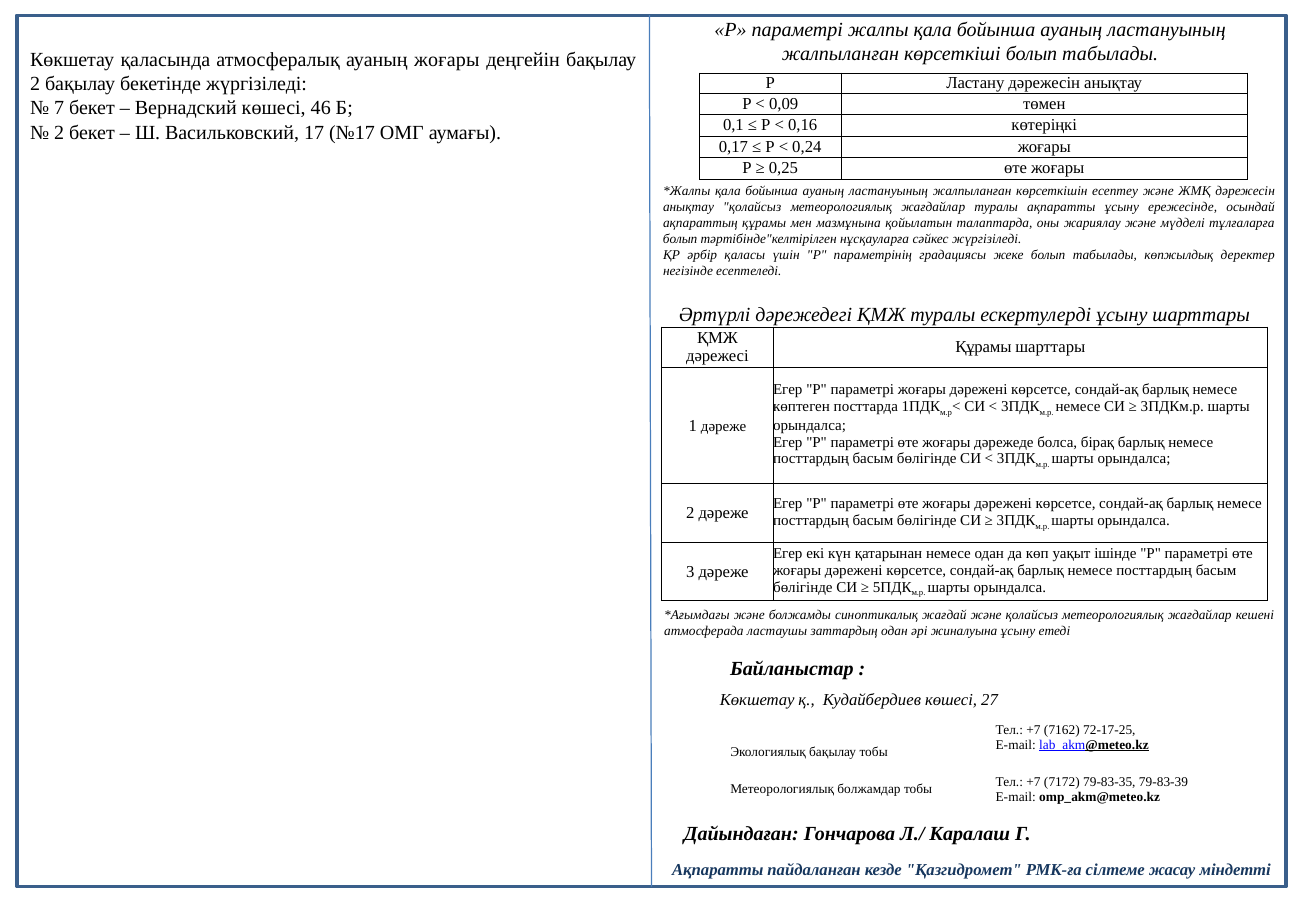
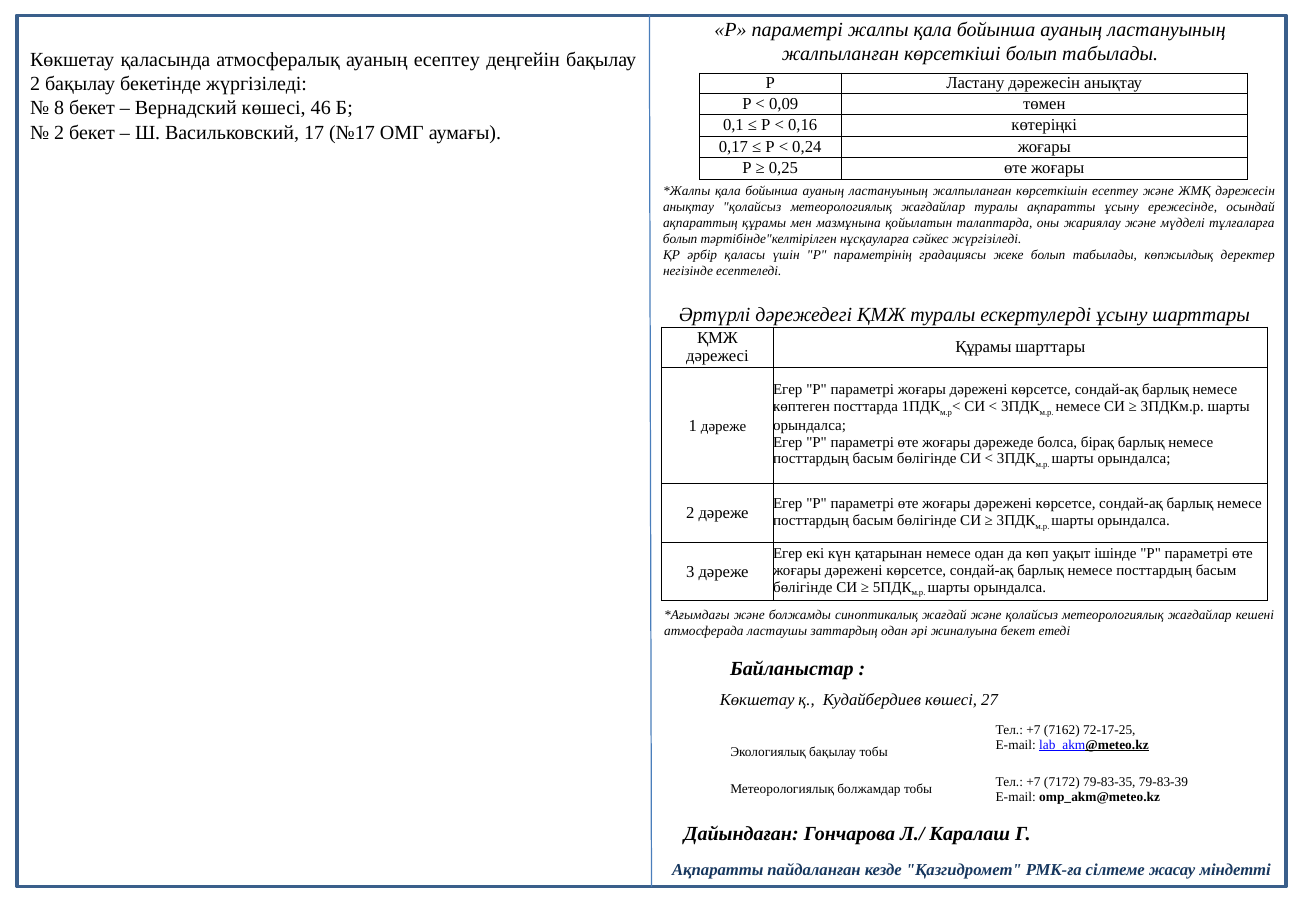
ауаның жоғары: жоғары -> есептеу (447, 60)
7: 7 -> 8 (59, 108)
жиналуына ұсыну: ұсыну -> бекет (1018, 631)
